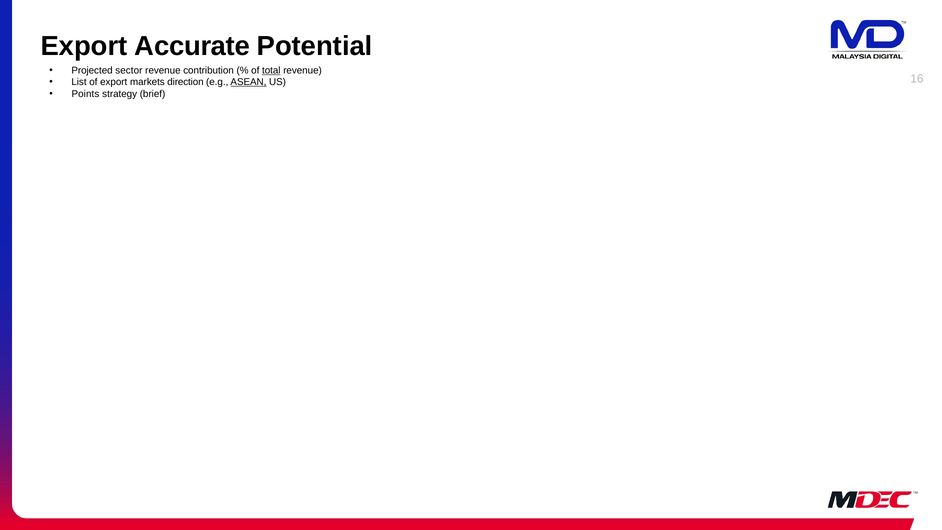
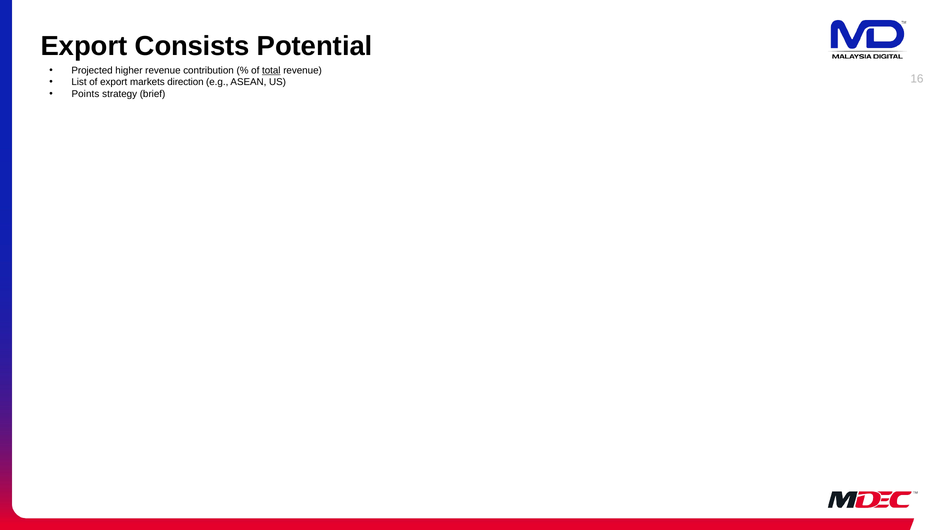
Accurate: Accurate -> Consists (192, 46)
sector: sector -> higher (129, 70)
ASEAN underline: present -> none (248, 82)
